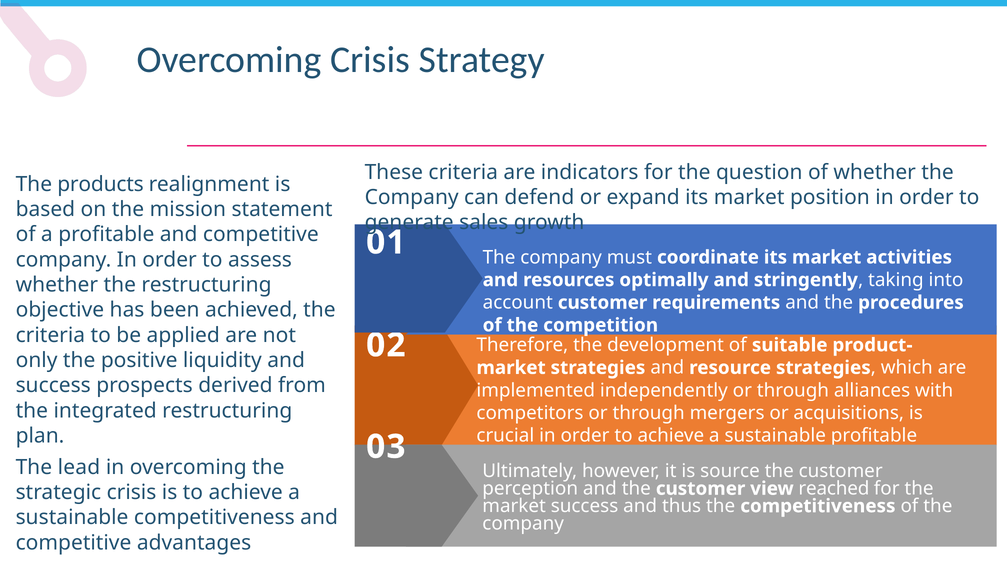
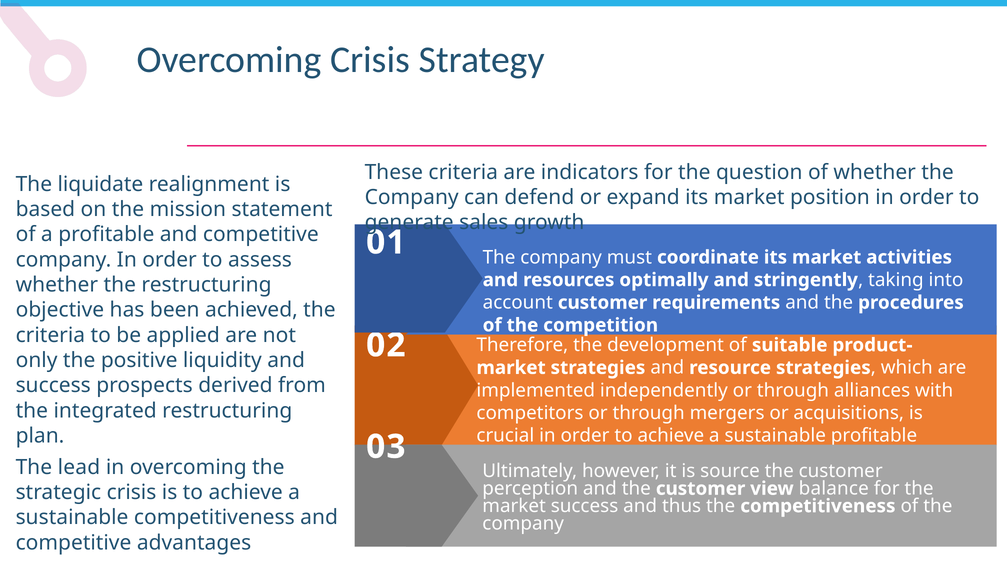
products: products -> liquidate (100, 184)
reached: reached -> balance (834, 489)
